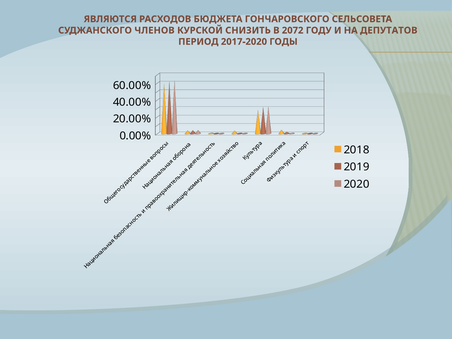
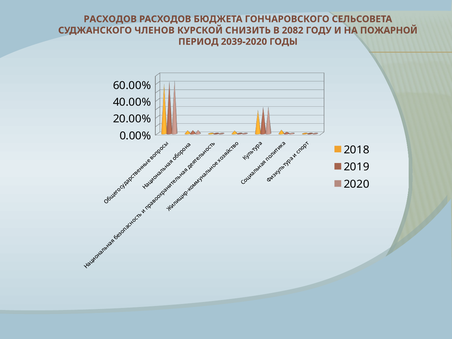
ЯВЛЯЮТСЯ: ЯВЛЯЮТСЯ -> РАСХОДОВ (110, 19)
2072: 2072 -> 2082 (293, 30)
ДЕПУТАТОВ: ДЕПУТАТОВ -> ПОЖАРНОЙ (389, 30)
2017-2020: 2017-2020 -> 2039-2020 (244, 42)
